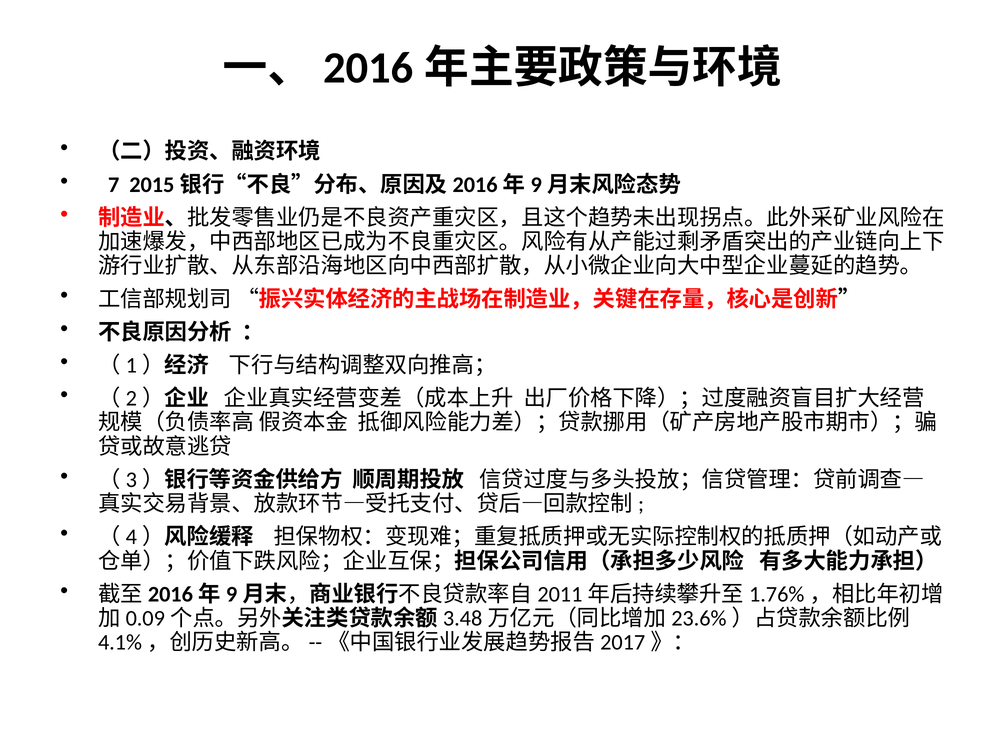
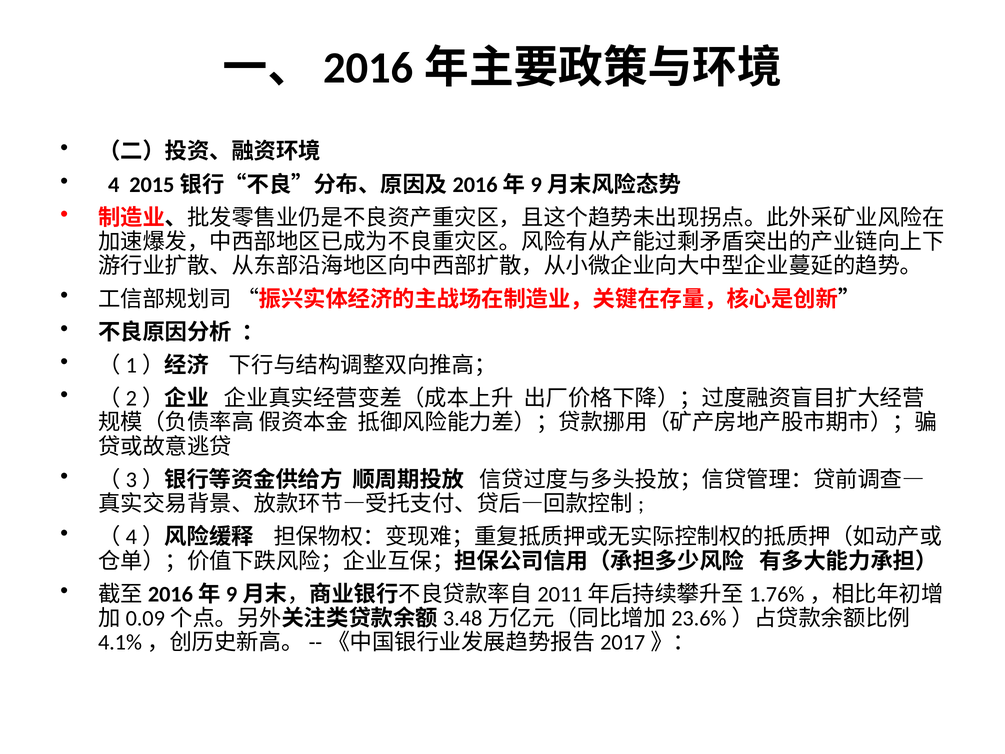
7: 7 -> 4 (114, 185)
